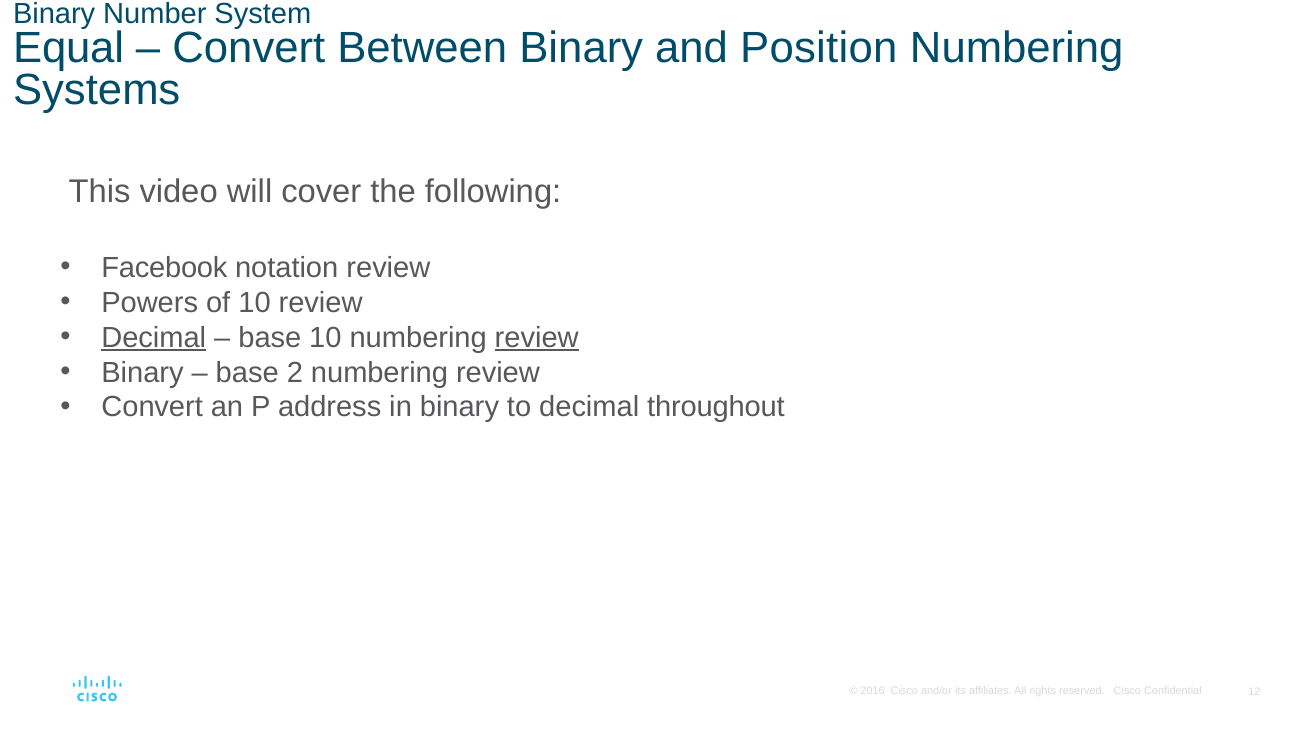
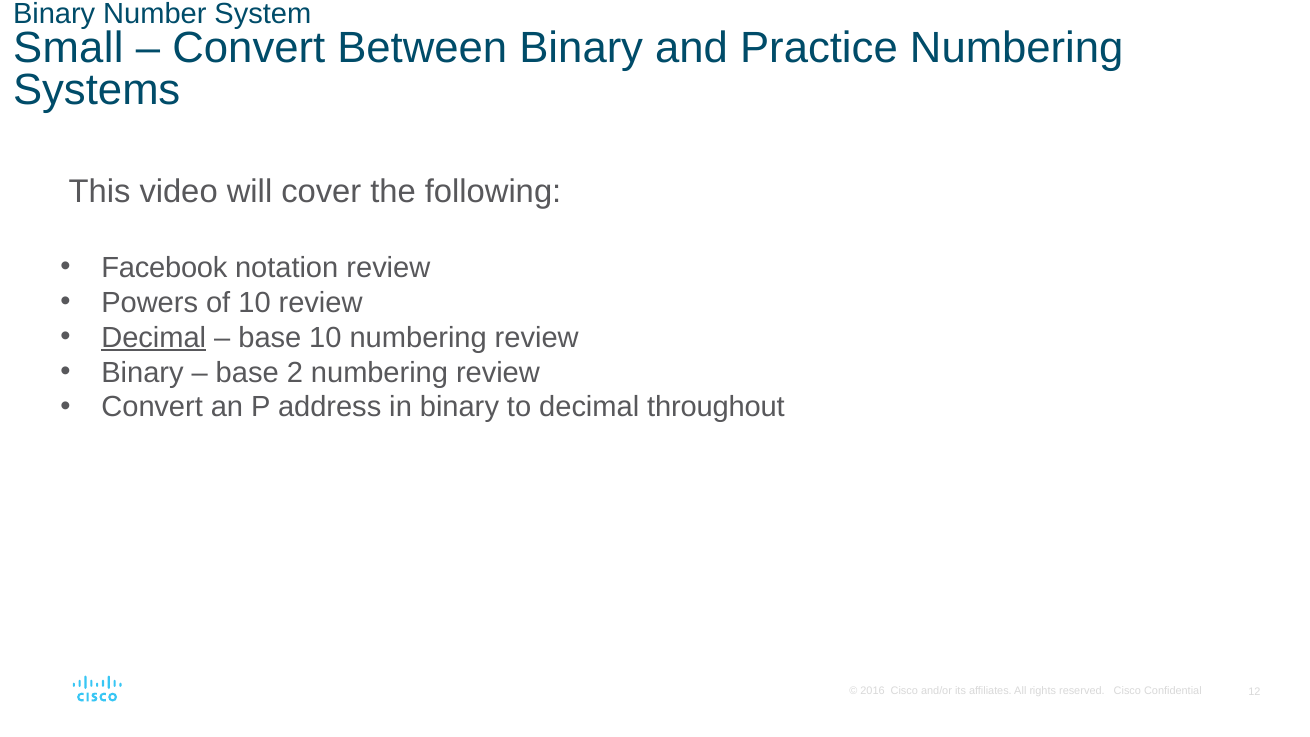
Equal: Equal -> Small (68, 48)
Position: Position -> Practice (819, 48)
review underline: present -> none (537, 338)
